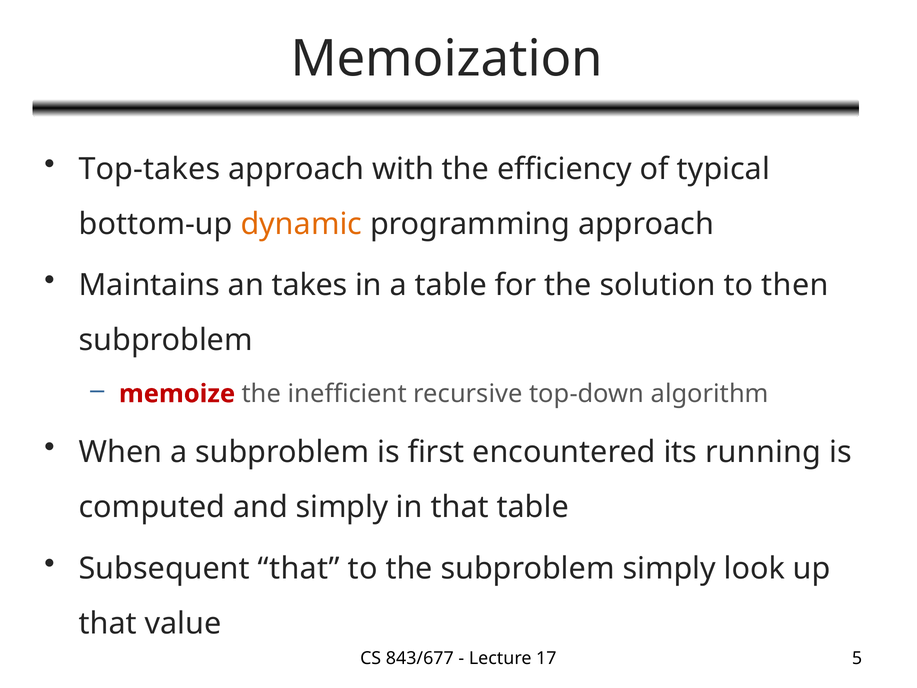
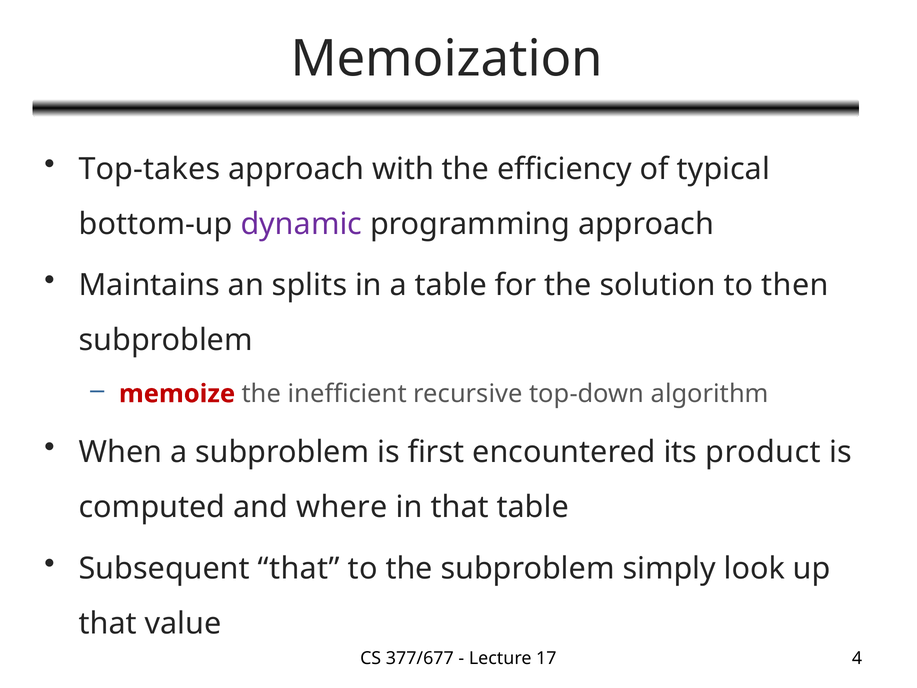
dynamic colour: orange -> purple (301, 224)
takes: takes -> splits (310, 285)
running: running -> product (763, 452)
and simply: simply -> where (342, 507)
843/677: 843/677 -> 377/677 (420, 658)
5: 5 -> 4 (857, 658)
